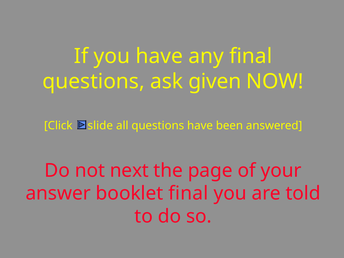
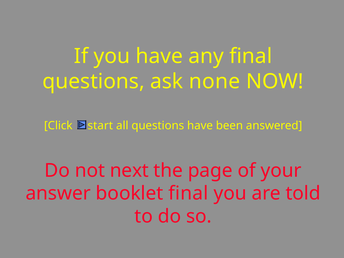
given: given -> none (215, 81)
slide: slide -> start (100, 125)
